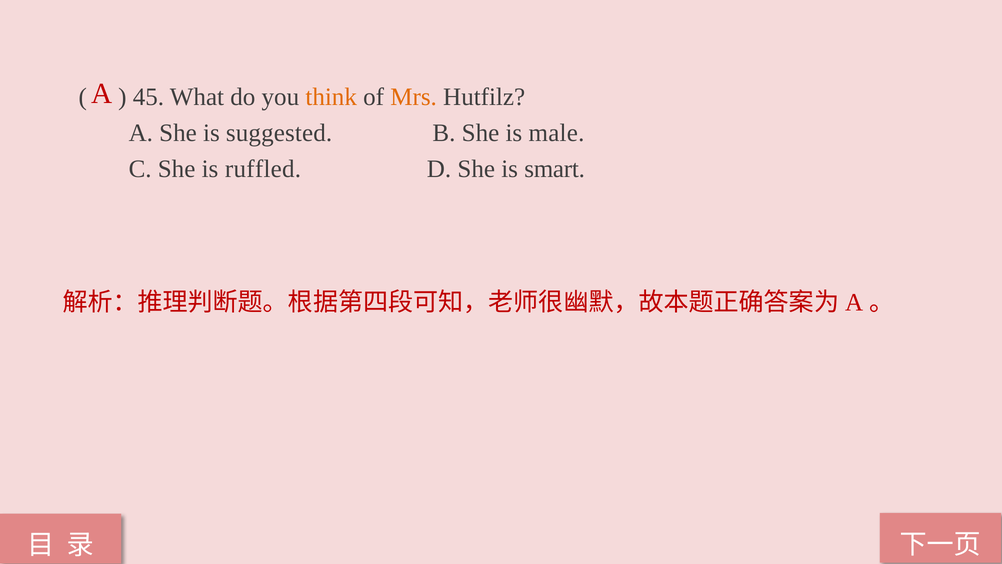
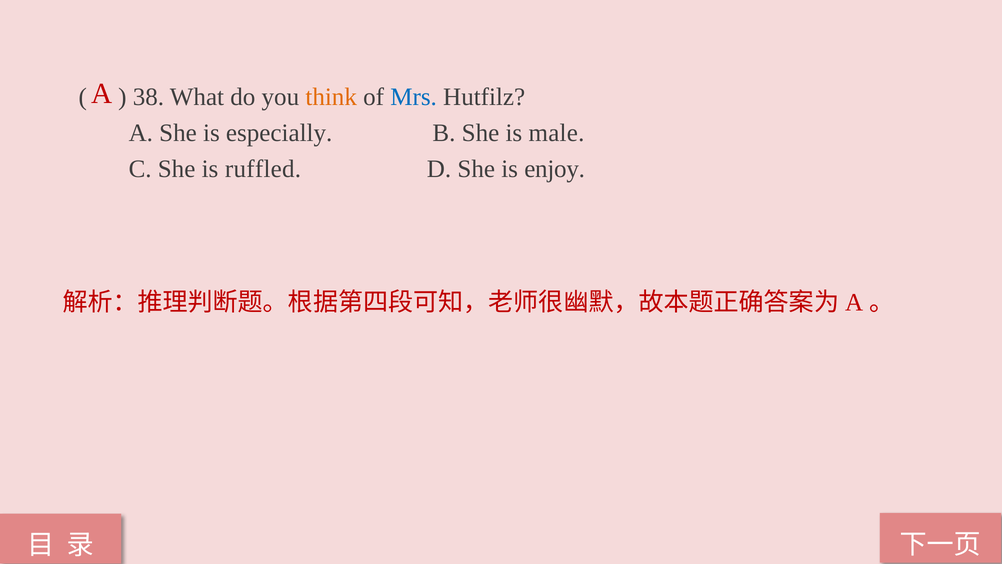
45: 45 -> 38 (148, 97)
Mrs colour: orange -> blue (414, 97)
suggested: suggested -> especially (279, 133)
smart: smart -> enjoy (555, 169)
